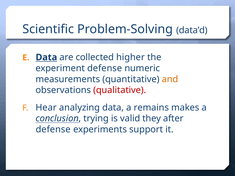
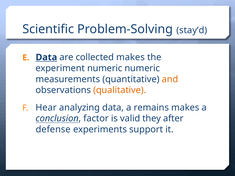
data’d: data’d -> stay’d (192, 30)
collected higher: higher -> makes (131, 57)
experiment defense: defense -> numeric (105, 68)
qualitative colour: red -> orange (120, 90)
trying: trying -> factor (96, 119)
